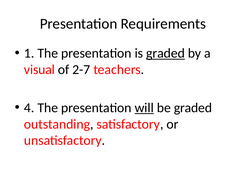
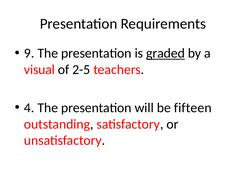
1: 1 -> 9 (29, 53)
2-7: 2-7 -> 2-5 (81, 70)
will underline: present -> none (144, 108)
be graded: graded -> fifteen (193, 108)
